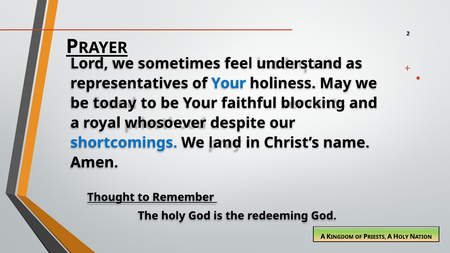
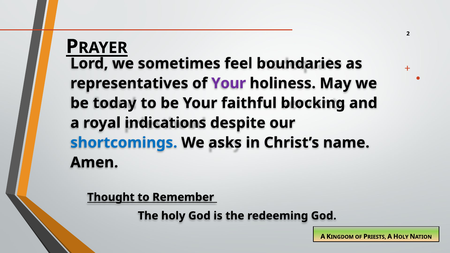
understand: understand -> boundaries (299, 64)
Your colour: blue -> purple (229, 83)
whosoever: whosoever -> indications (165, 123)
land: land -> asks (225, 143)
